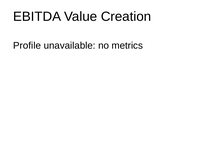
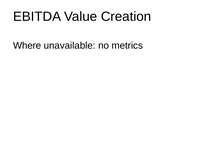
Profile: Profile -> Where (27, 46)
